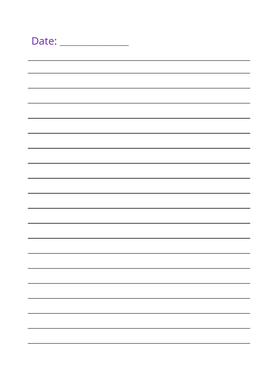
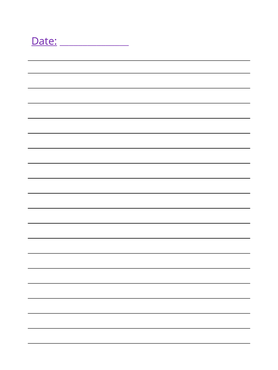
Date underline: none -> present (44, 41)
